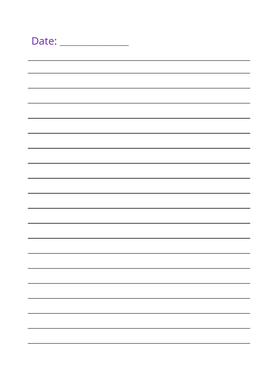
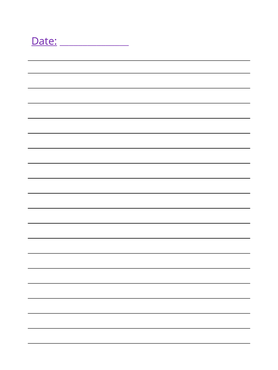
Date underline: none -> present (44, 41)
